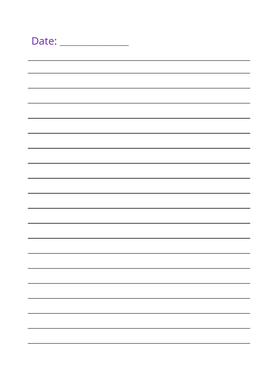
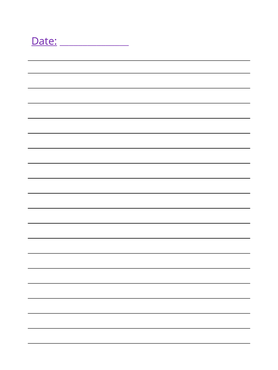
Date underline: none -> present (44, 41)
